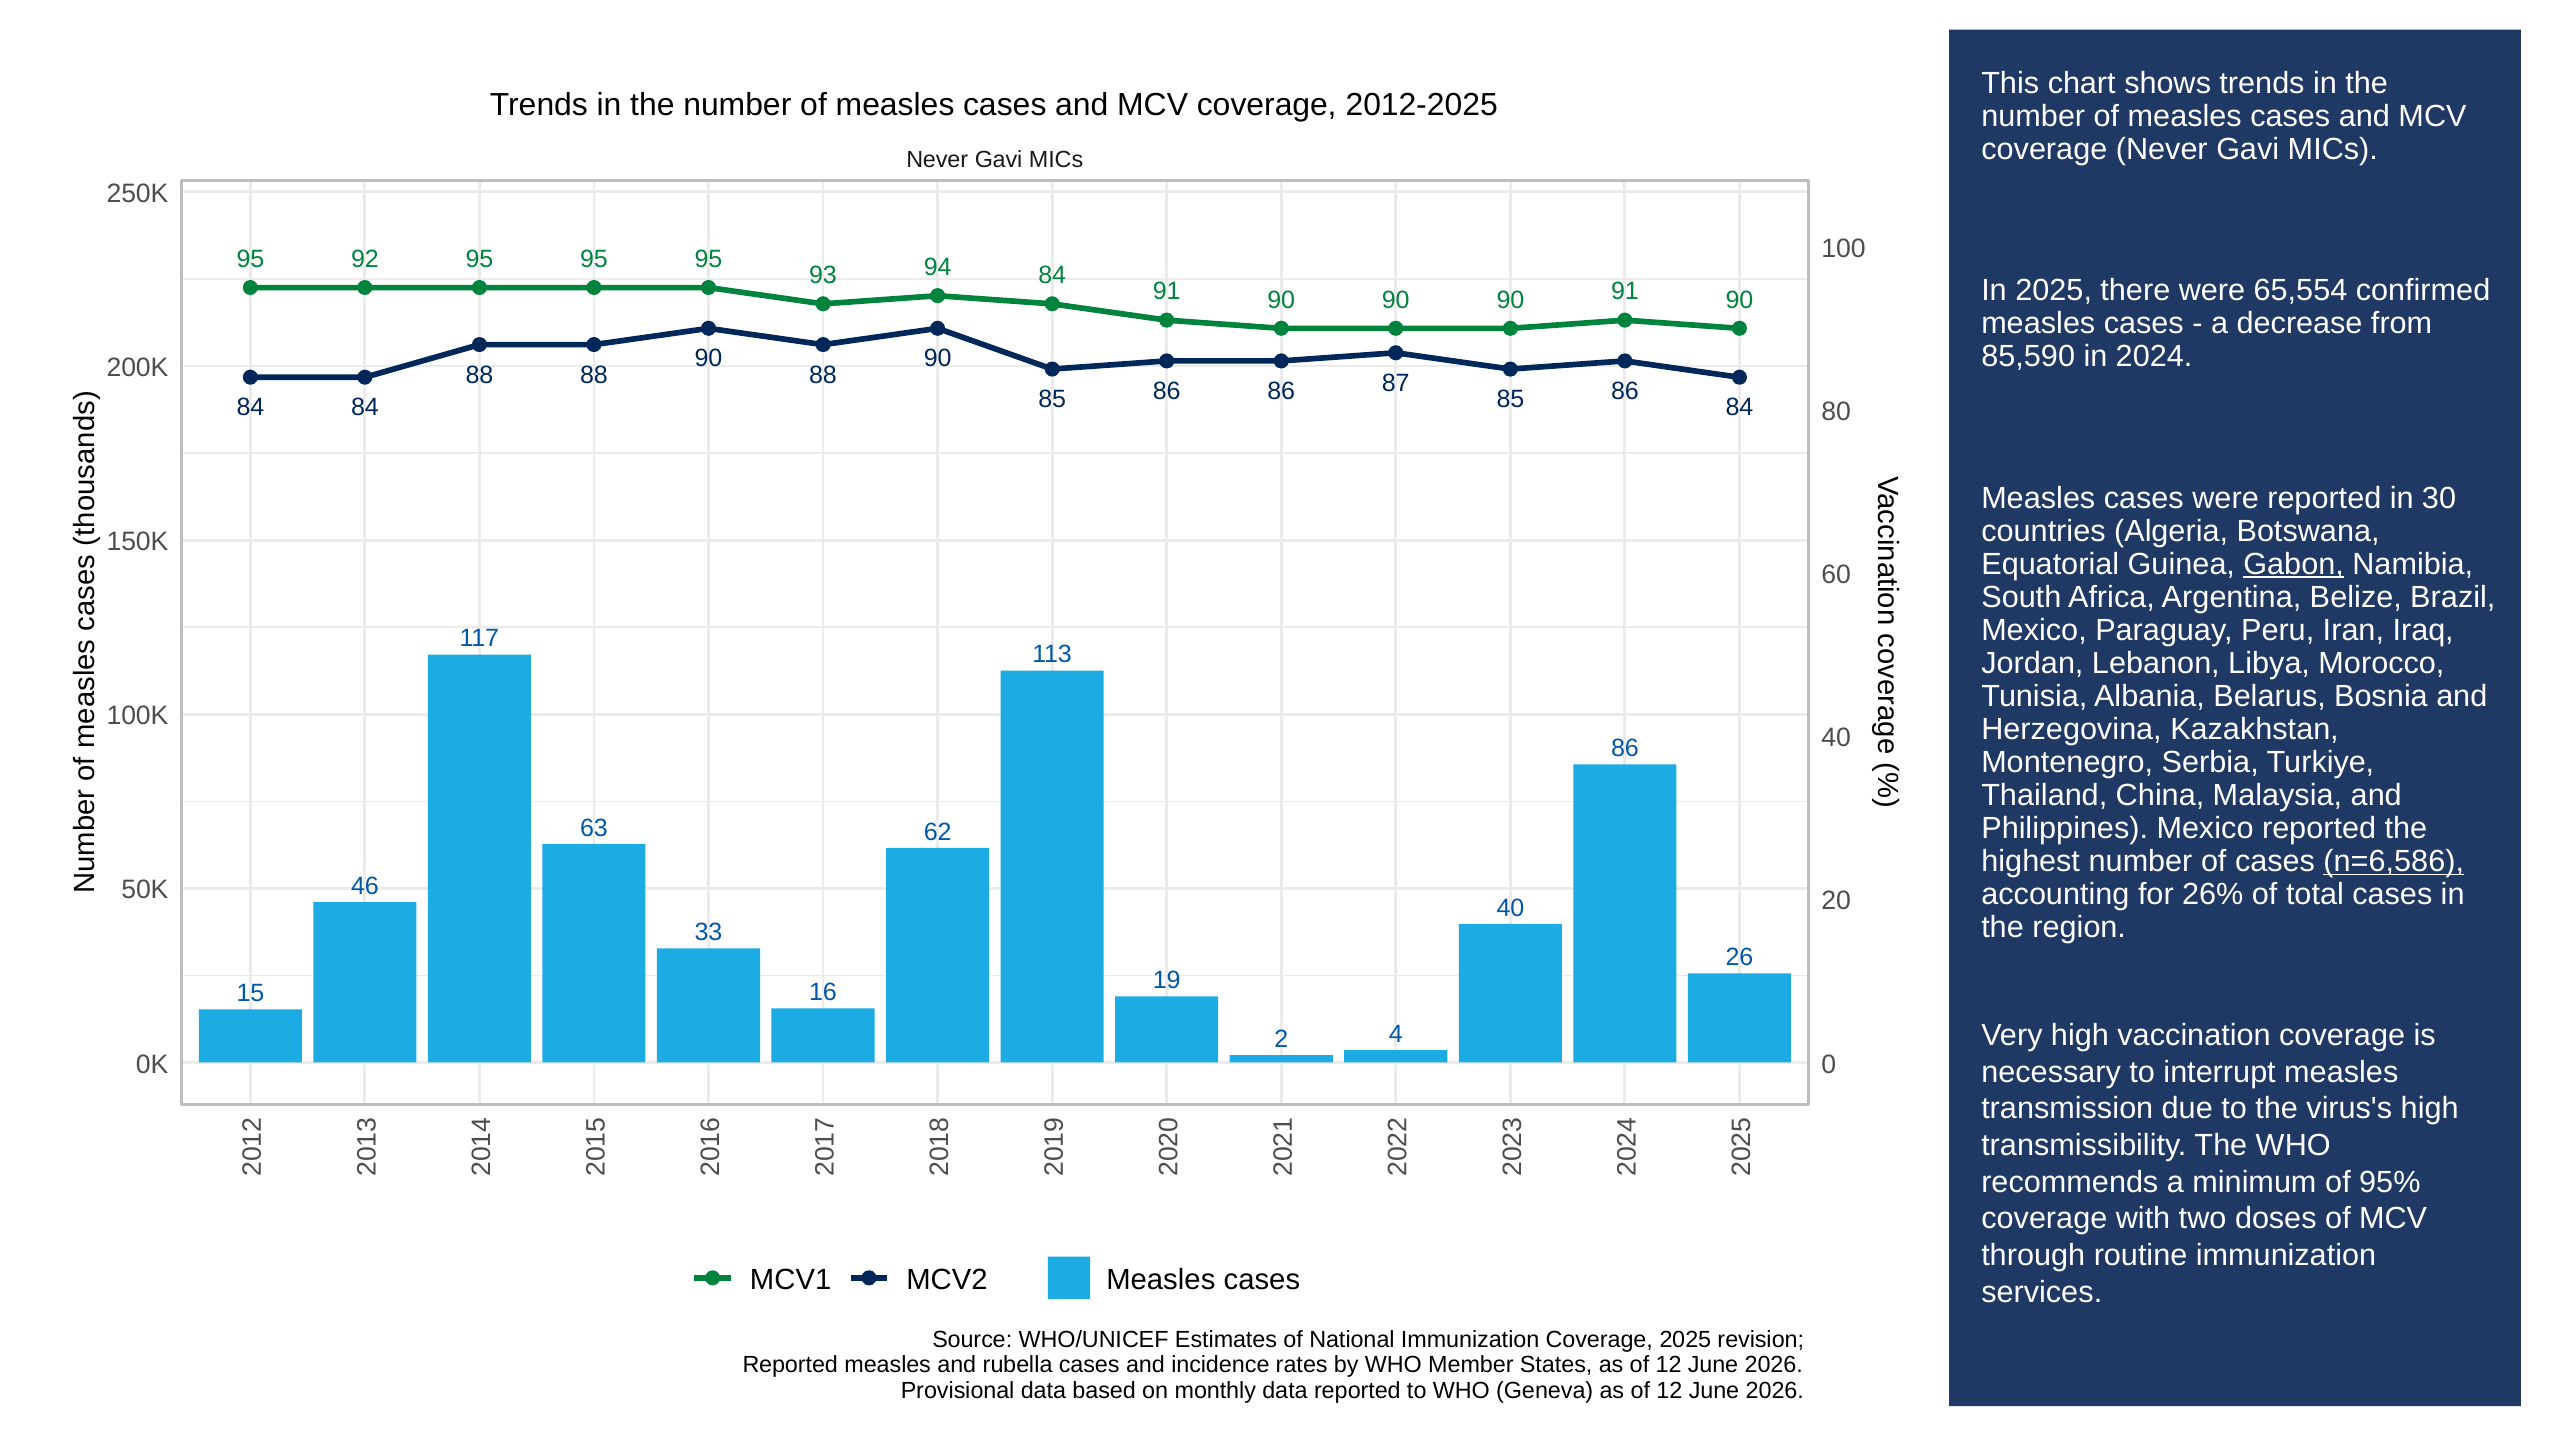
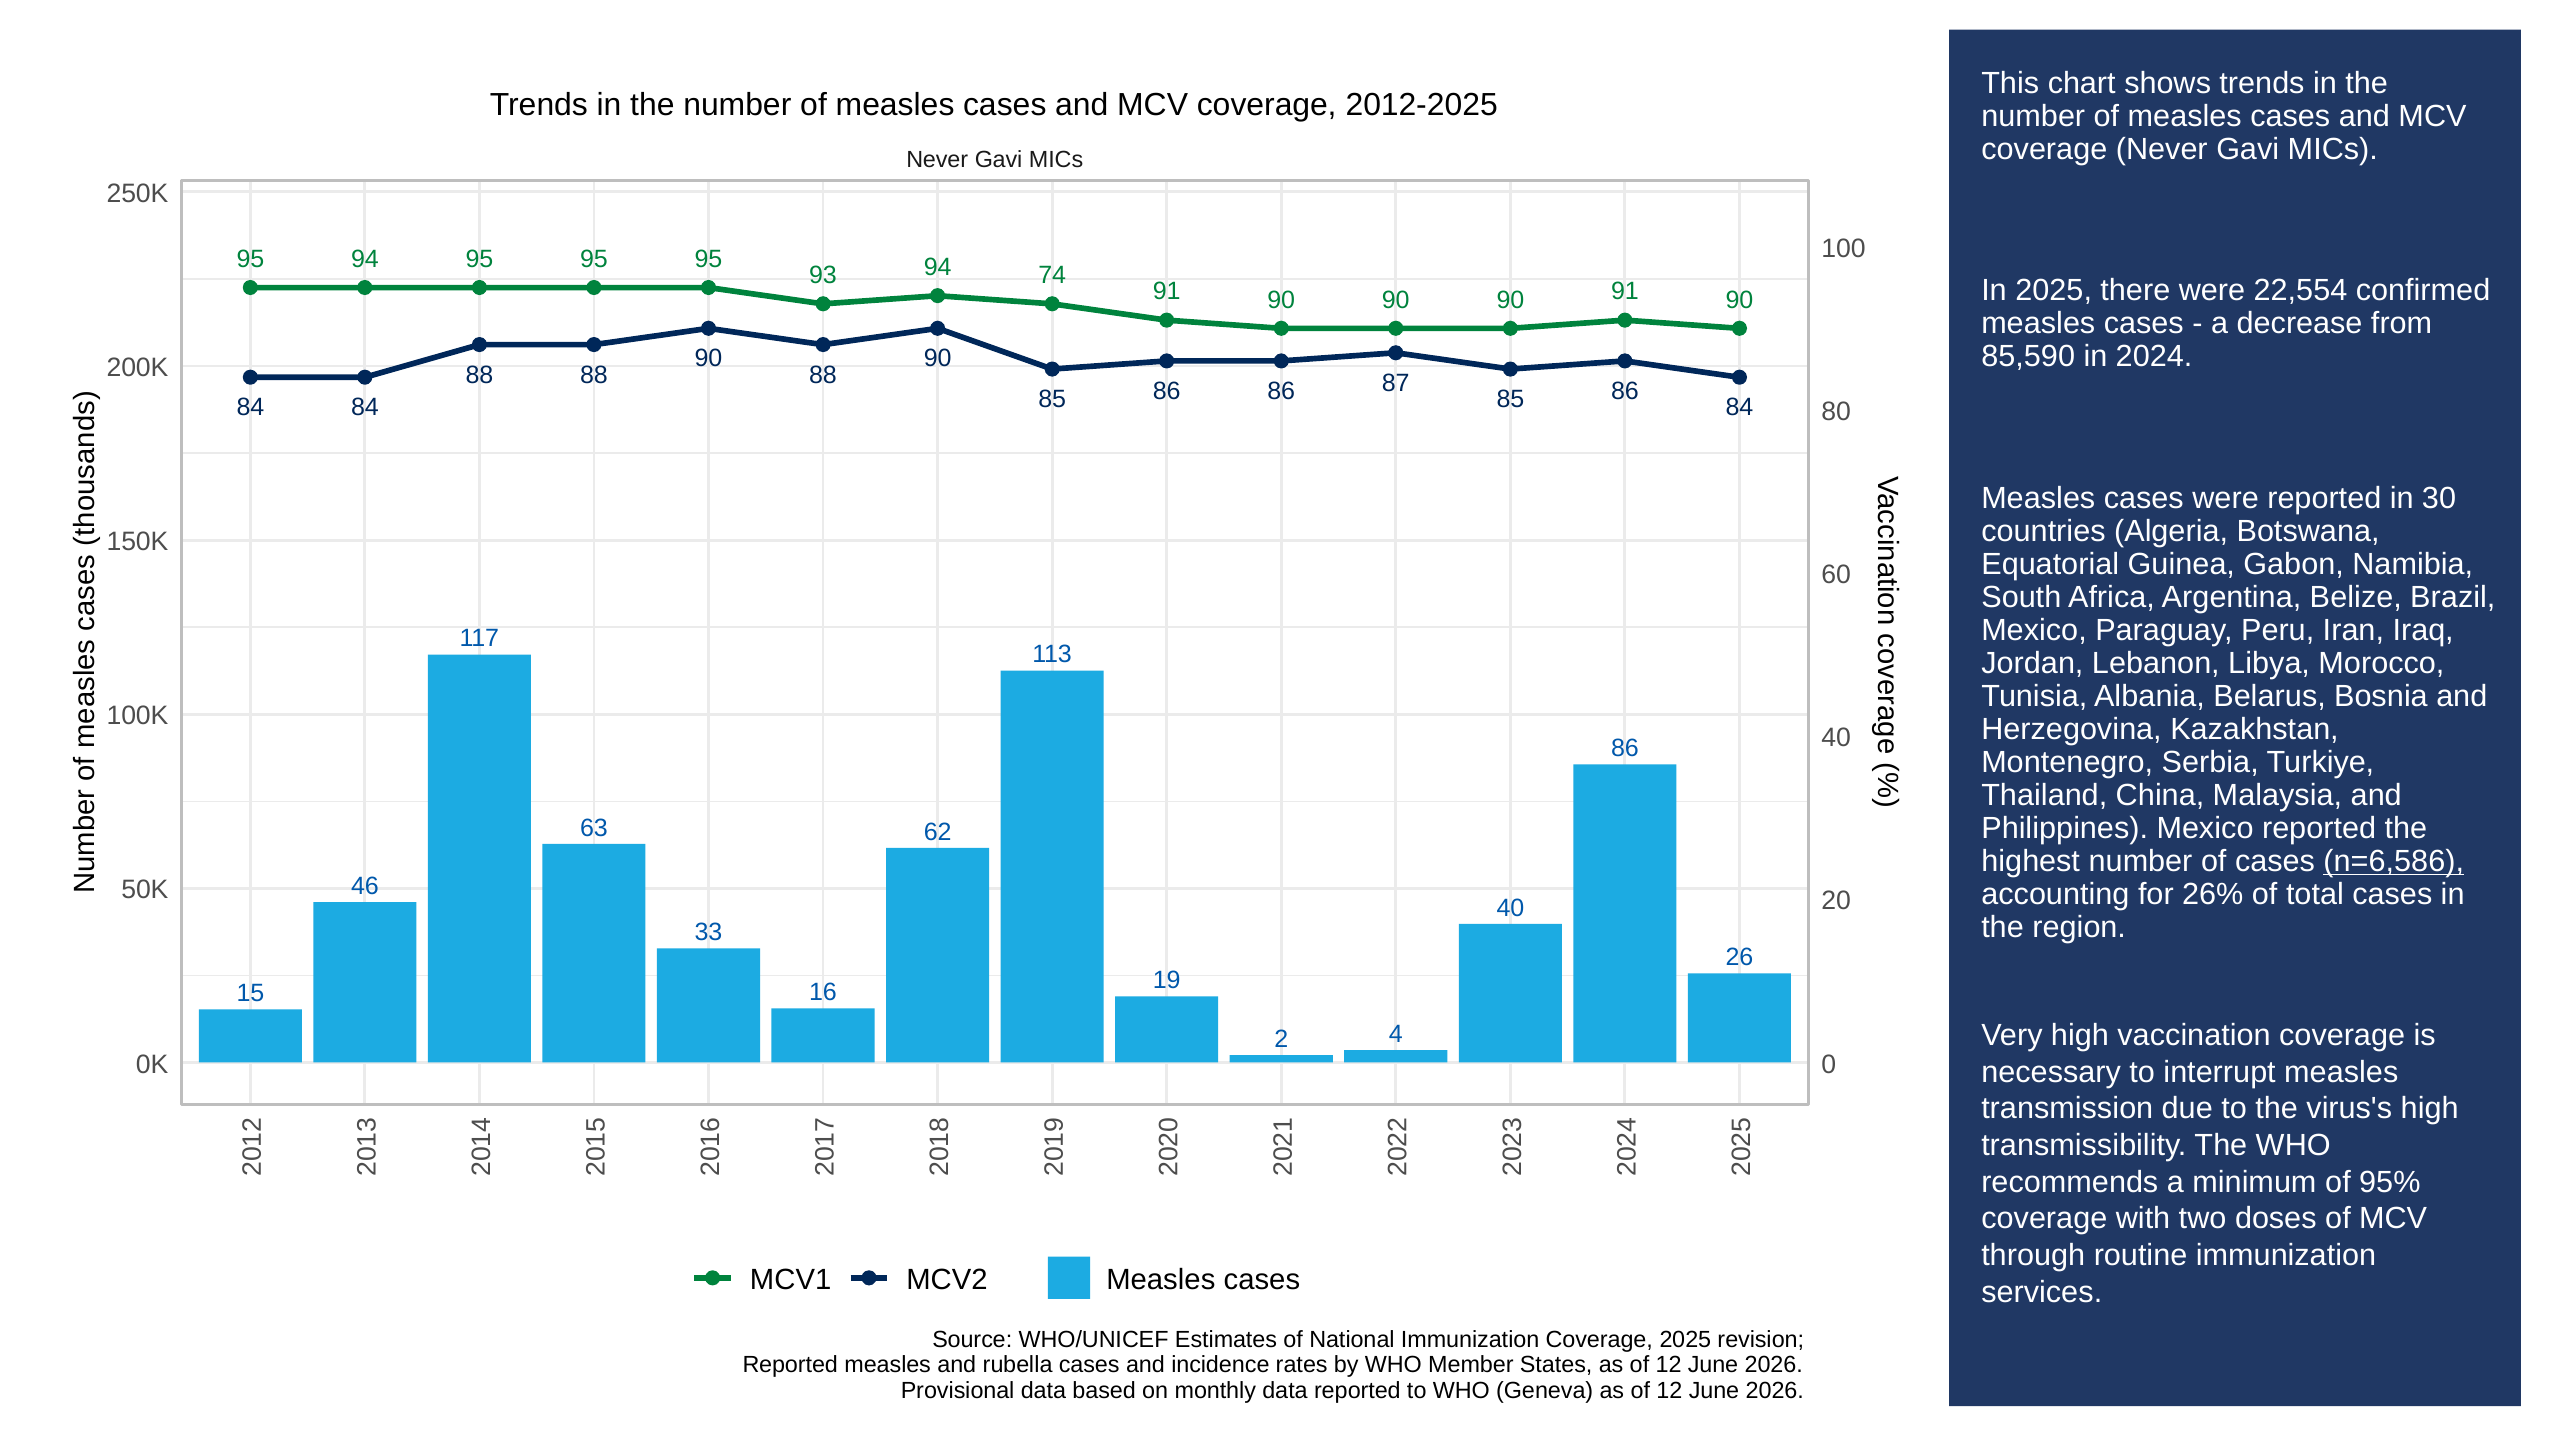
95 92: 92 -> 94 (365, 259)
94 84: 84 -> 74 (1052, 275)
65,554: 65,554 -> 22,554 (2300, 291)
Gabon underline: present -> none (2294, 564)
